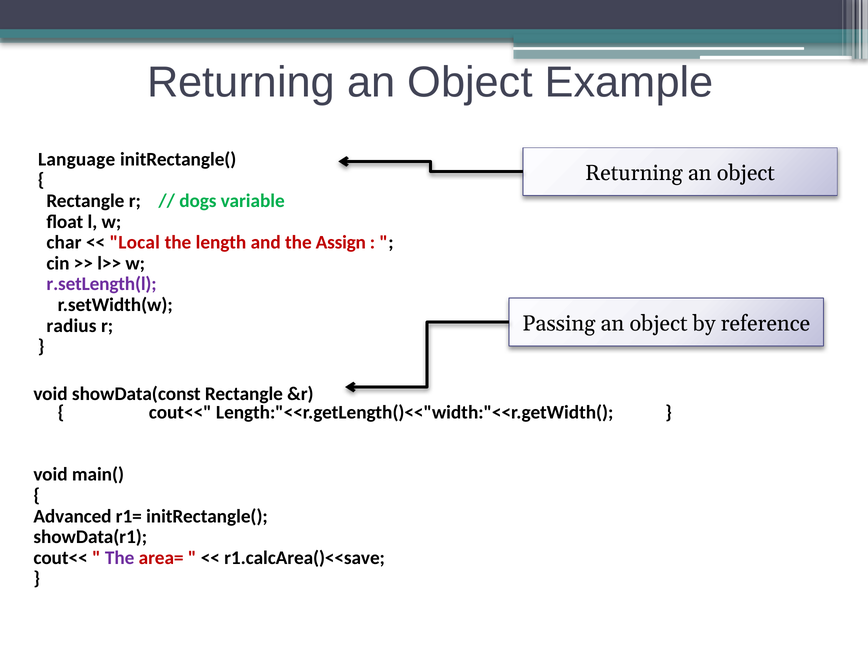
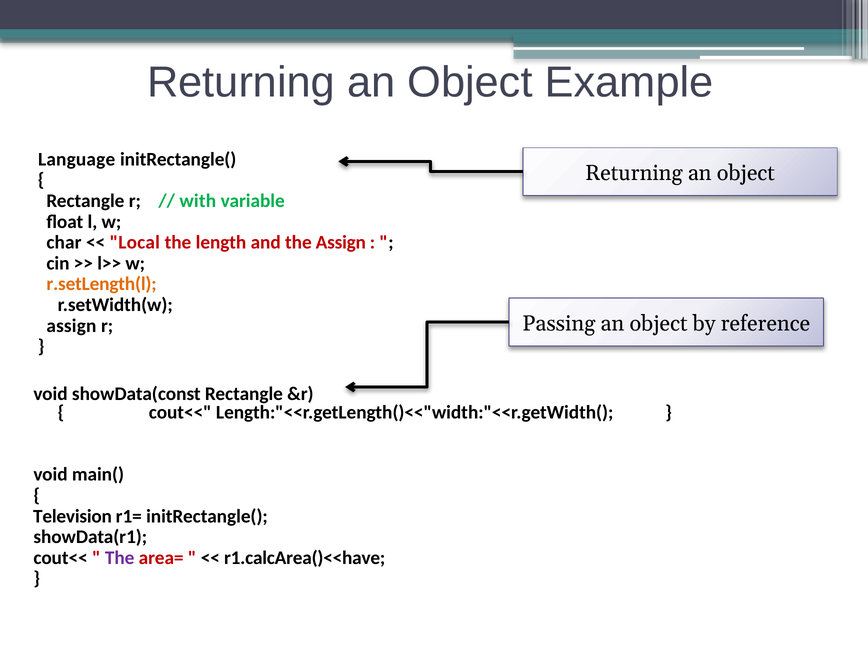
dogs: dogs -> with (198, 201)
r.setLength(l colour: purple -> orange (102, 284)
radius: radius -> assign (71, 326)
Advanced: Advanced -> Television (73, 516)
r1.calcArea()<<save: r1.calcArea()<<save -> r1.calcArea()<<have (305, 558)
